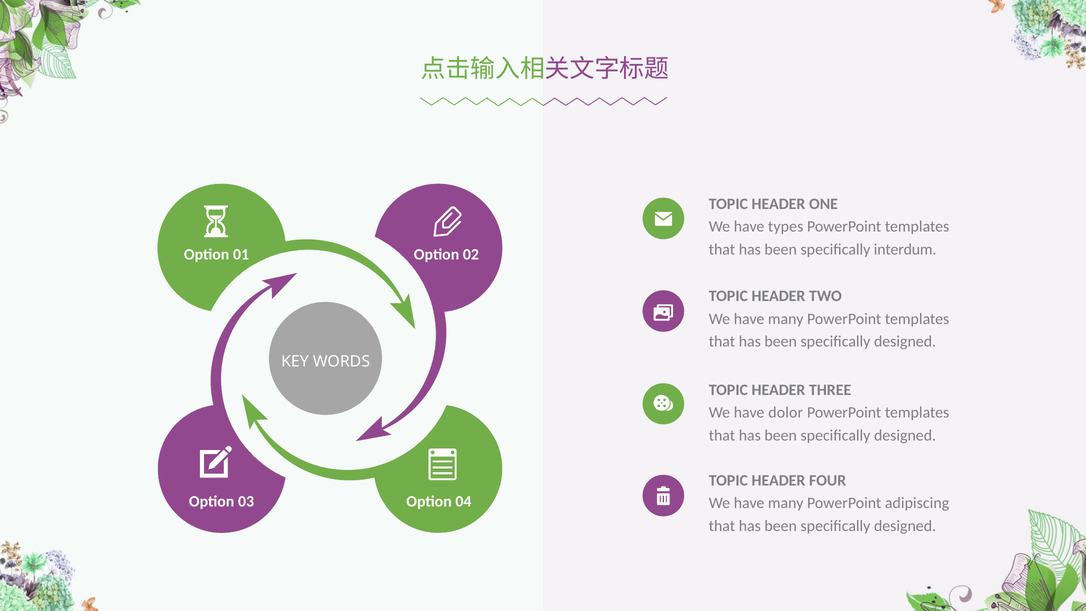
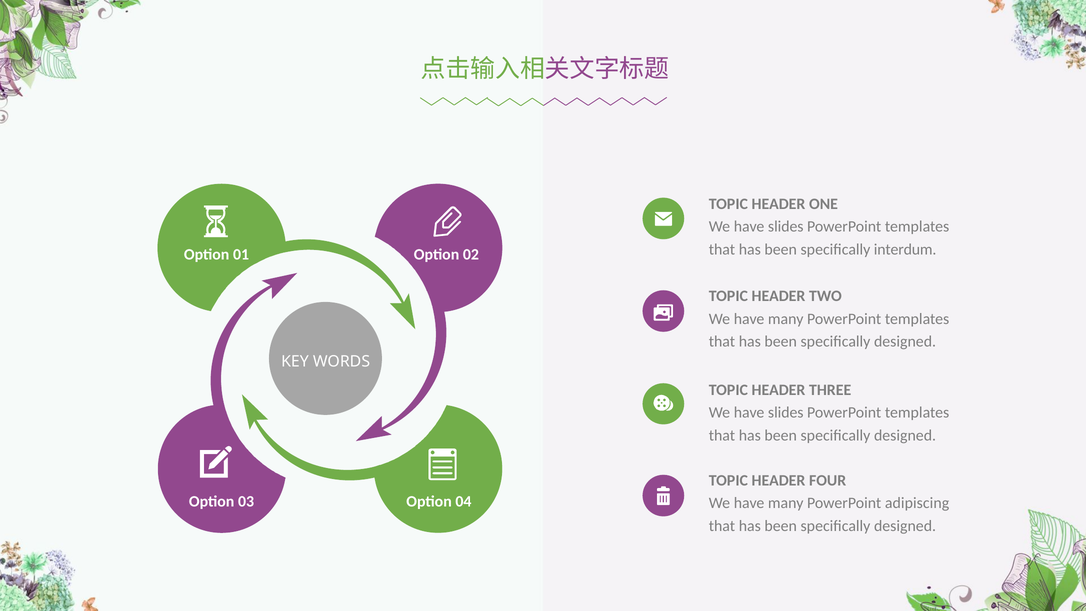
types: types -> slides (786, 227)
dolor: dolor -> slides (786, 413)
